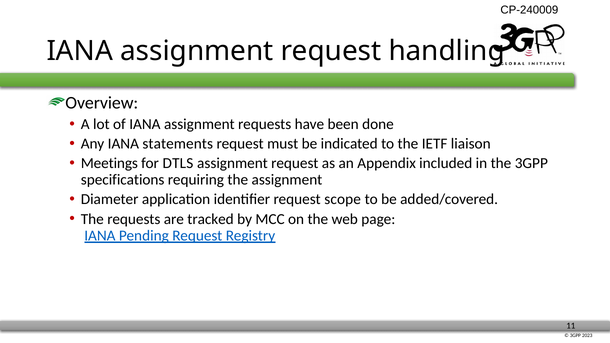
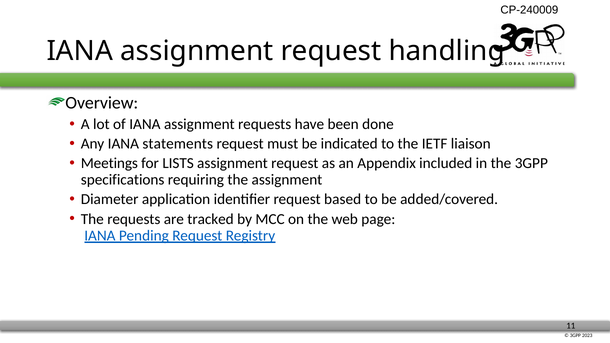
DTLS: DTLS -> LISTS (178, 163)
scope: scope -> based (343, 200)
